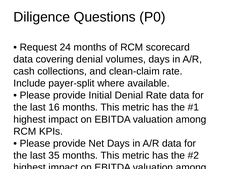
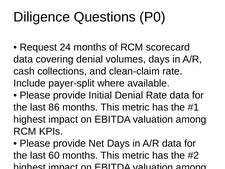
16: 16 -> 86 (54, 107)
35: 35 -> 60 (54, 155)
